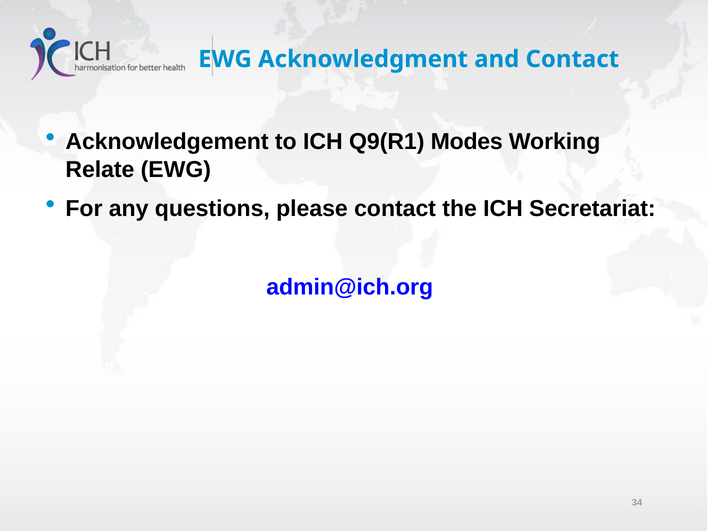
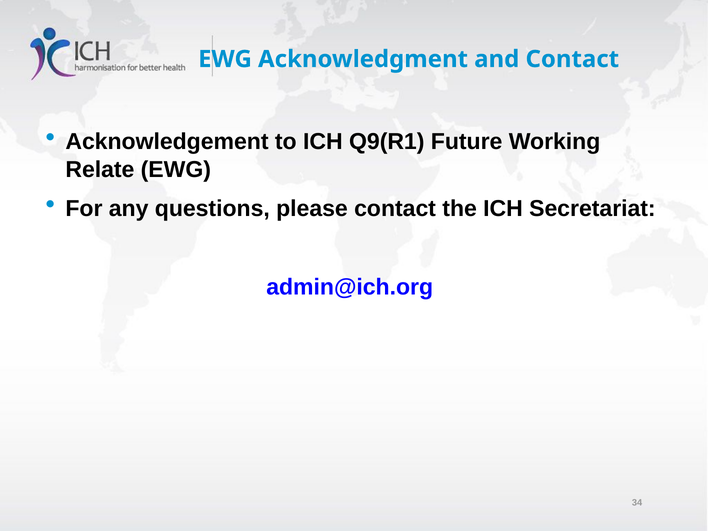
Modes: Modes -> Future (467, 142)
